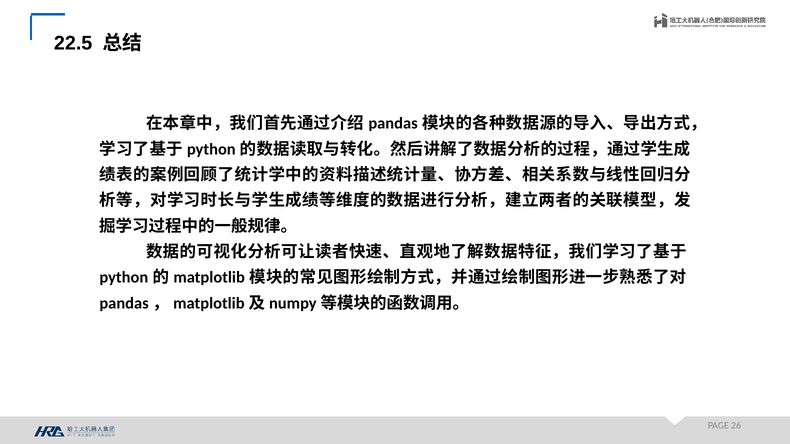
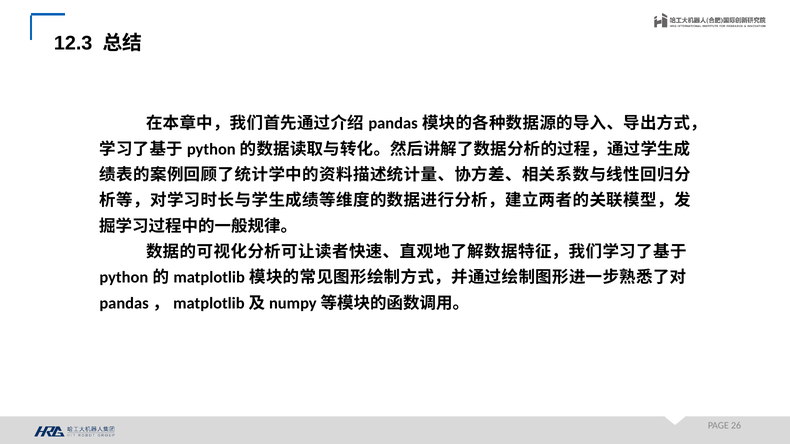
22.5: 22.5 -> 12.3 (73, 43)
